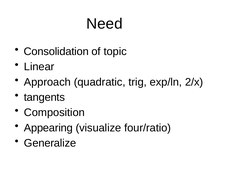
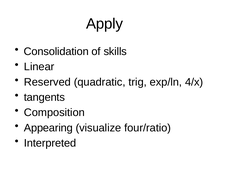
Need: Need -> Apply (105, 24)
topic: topic -> skills (115, 52)
Approach: Approach -> Reserved (47, 82)
2/x: 2/x -> 4/x (194, 82)
Generalize: Generalize -> Interpreted (50, 143)
